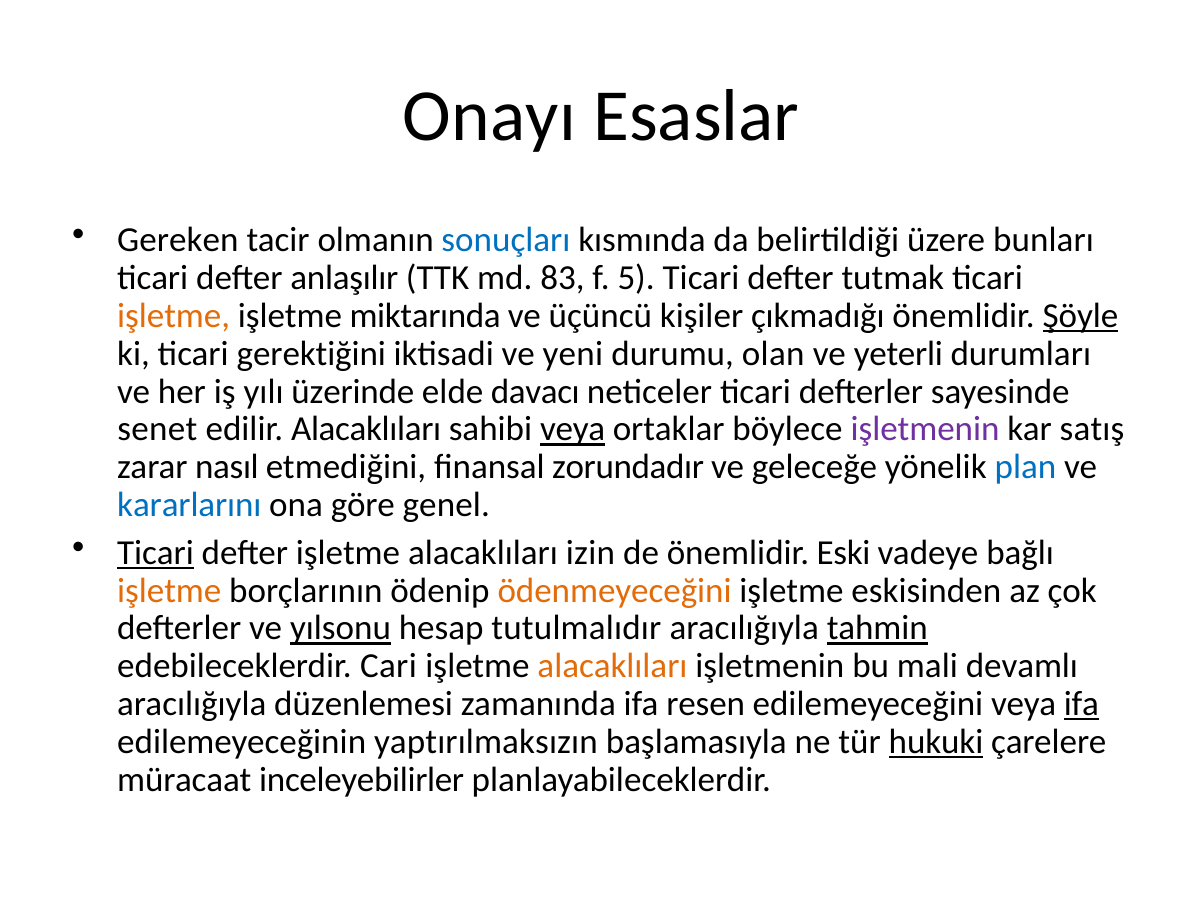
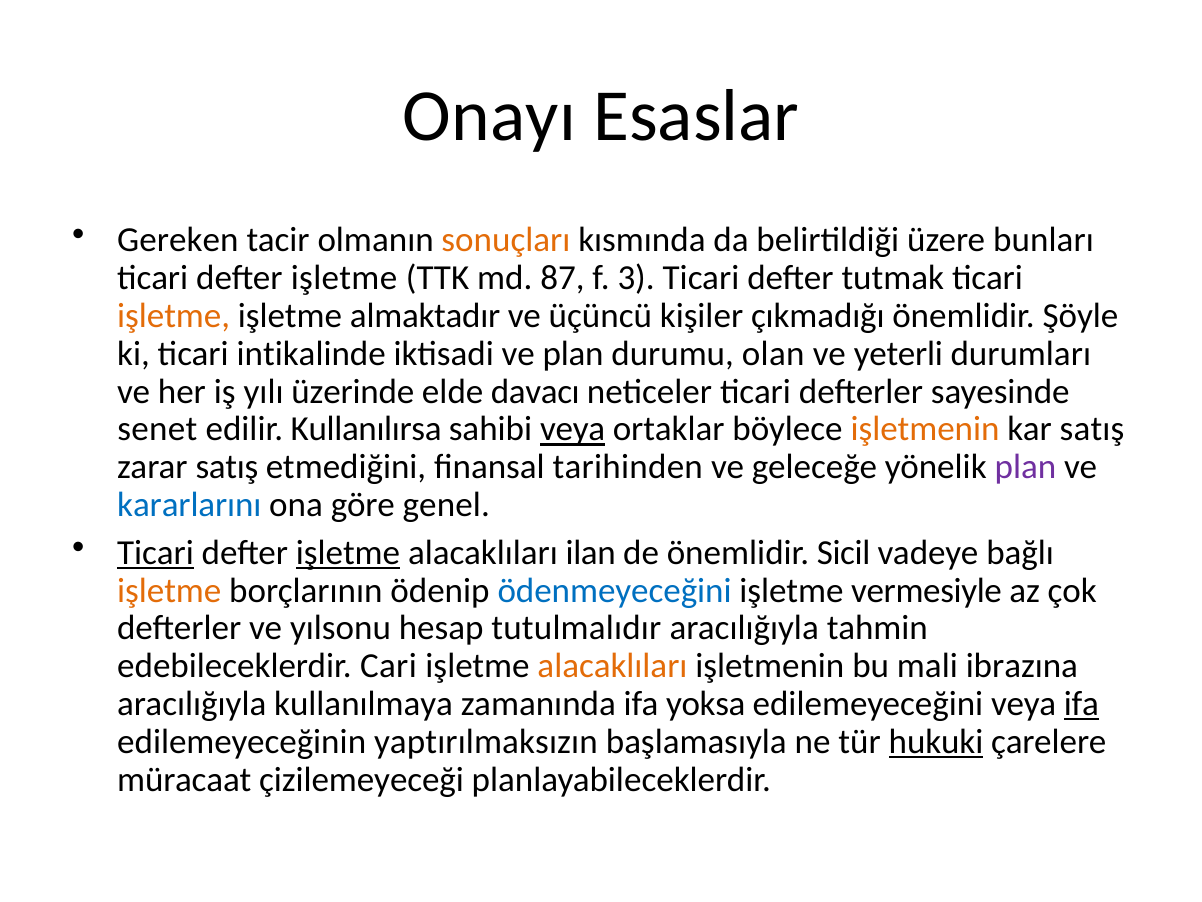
sonuçları colour: blue -> orange (506, 240)
anlaşılır: anlaşılır -> işletme (344, 278)
83: 83 -> 87 (562, 278)
5: 5 -> 3 (636, 278)
miktarında: miktarında -> almaktadır (425, 316)
Şöyle underline: present -> none (1081, 316)
gerektiğini: gerektiğini -> intikalinde (311, 353)
ve yeni: yeni -> plan (573, 353)
edilir Alacaklıları: Alacaklıları -> Kullanılırsa (366, 429)
işletmenin colour: purple -> orange (925, 429)
zarar nasıl: nasıl -> satış (227, 467)
zorundadır: zorundadır -> tarihinden (628, 467)
plan colour: blue -> purple (1025, 467)
işletme underline: none -> present (348, 552)
izin: izin -> ilan (591, 552)
Eski: Eski -> Sicil (844, 552)
ödenmeyeceğini colour: orange -> blue (615, 590)
eskisinden: eskisinden -> vermesiyle (927, 590)
yılsonu underline: present -> none (340, 628)
tahmin underline: present -> none (877, 628)
devamlı: devamlı -> ibrazına (1022, 666)
düzenlemesi: düzenlemesi -> kullanılmaya (364, 704)
resen: resen -> yoksa (706, 704)
inceleyebilirler: inceleyebilirler -> çizilemeyeceği (362, 779)
